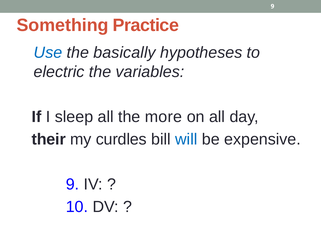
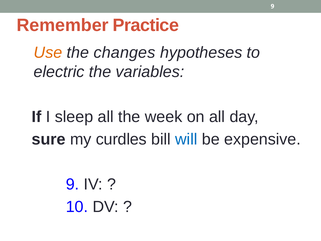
Something: Something -> Remember (63, 25)
Use colour: blue -> orange (48, 52)
basically: basically -> changes (125, 52)
more: more -> week (164, 117)
their: their -> sure (49, 139)
